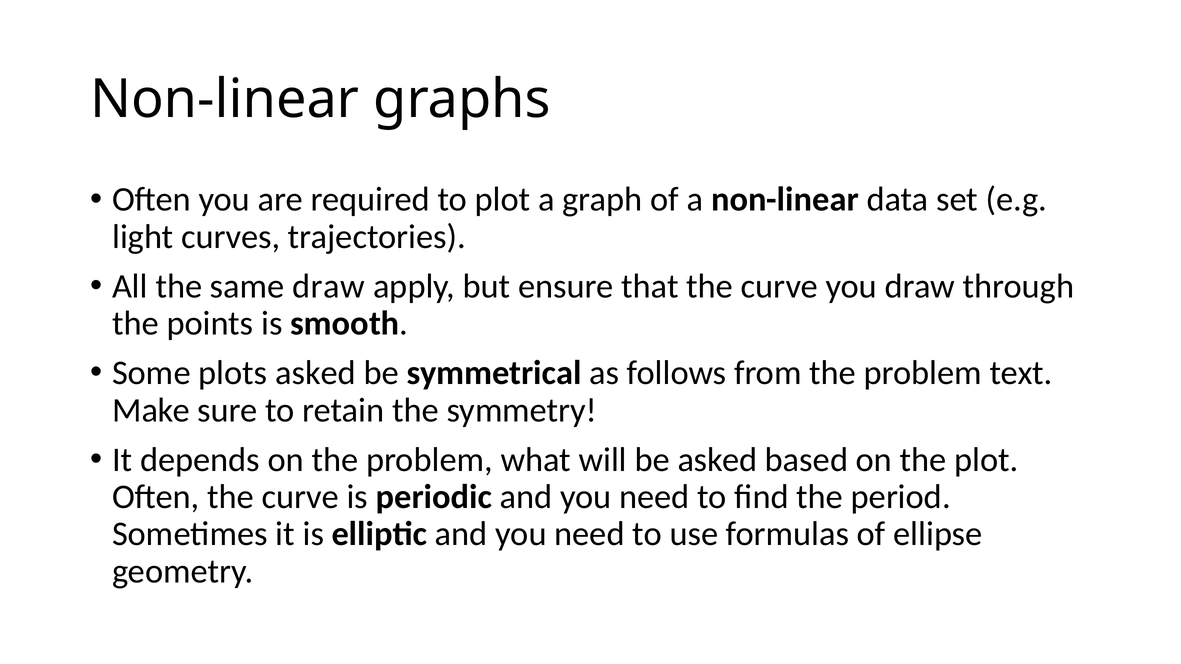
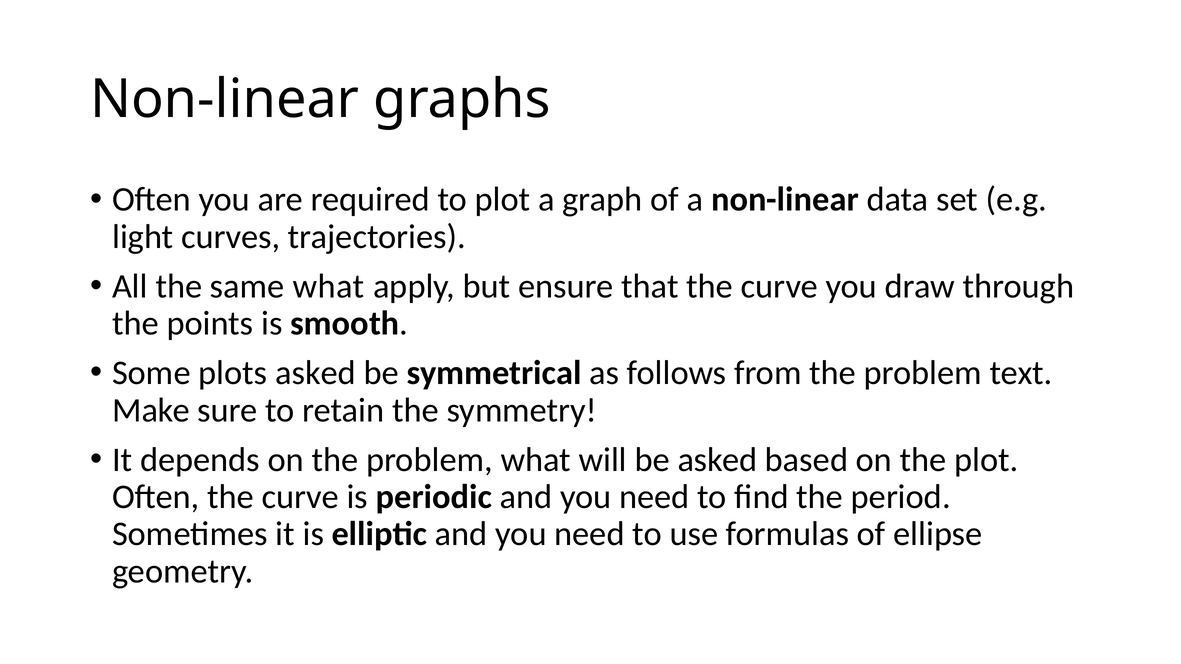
same draw: draw -> what (329, 286)
